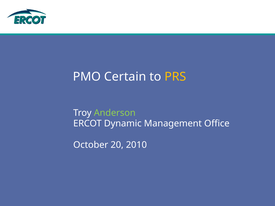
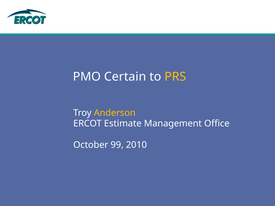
Anderson colour: light green -> yellow (115, 113)
Dynamic: Dynamic -> Estimate (123, 124)
20: 20 -> 99 (117, 145)
